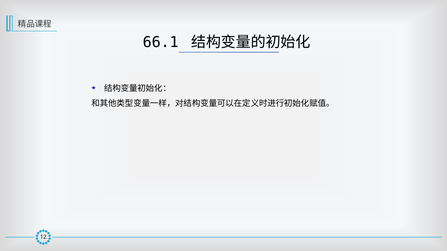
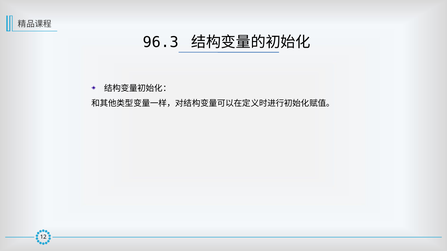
66.1: 66.1 -> 96.3 (161, 42)
